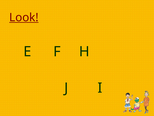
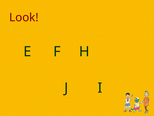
Look underline: present -> none (24, 17)
